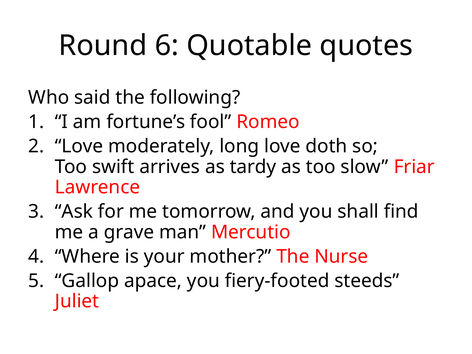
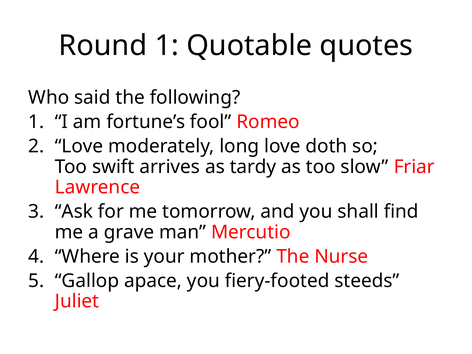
Round 6: 6 -> 1 (167, 46)
